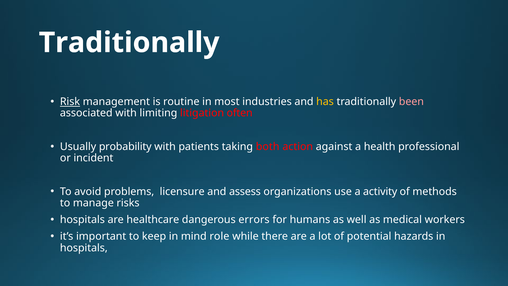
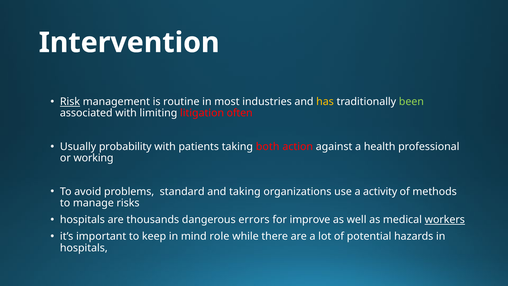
Traditionally: Traditionally -> Intervention (129, 43)
been colour: pink -> light green (411, 102)
incident: incident -> working (93, 158)
licensure: licensure -> standard (182, 191)
and assess: assess -> taking (245, 191)
healthcare: healthcare -> thousands (153, 220)
humans: humans -> improve (310, 220)
workers underline: none -> present (445, 220)
